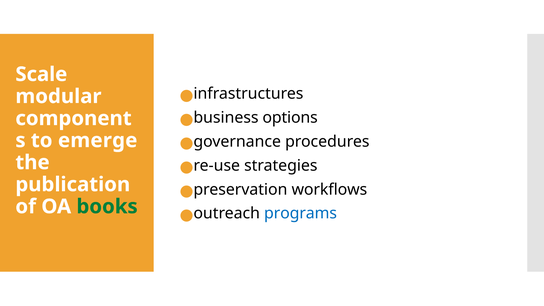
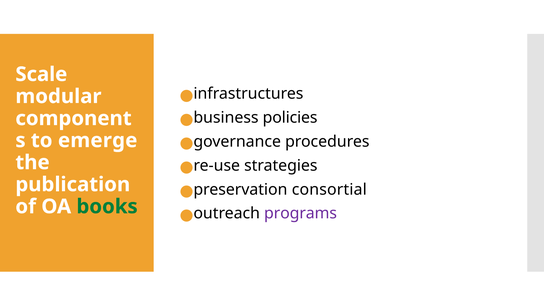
options: options -> policies (290, 118)
workflows: workflows -> consortial (329, 189)
programs colour: blue -> purple (301, 213)
